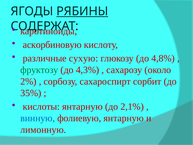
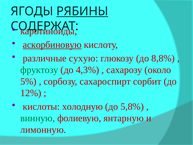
аскорбиновую underline: none -> present (52, 45)
4,8%: 4,8% -> 8,8% (163, 58)
2%: 2% -> 5% (28, 81)
35%: 35% -> 12% (31, 93)
кислоты янтарную: янтарную -> холодную (83, 106)
2,1%: 2,1% -> 5,8% (132, 106)
винную colour: blue -> green (38, 118)
